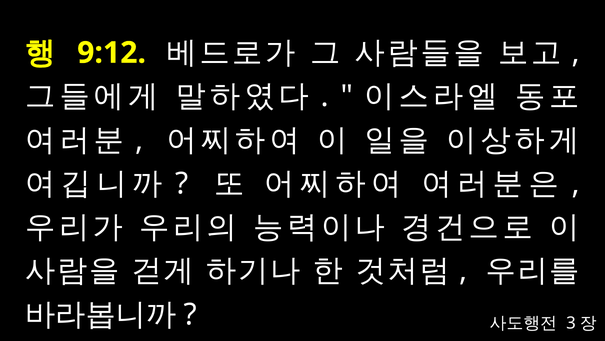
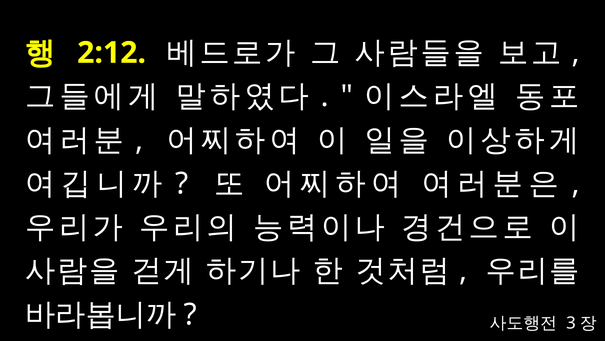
9:12: 9:12 -> 2:12 (112, 53)
